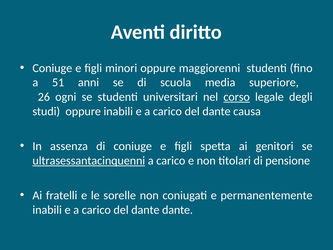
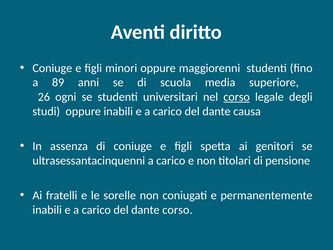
51: 51 -> 89 (58, 82)
ultrasessantacinquenni underline: present -> none (89, 160)
dante dante: dante -> corso (177, 210)
